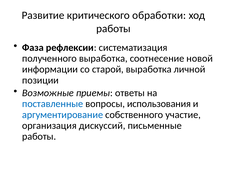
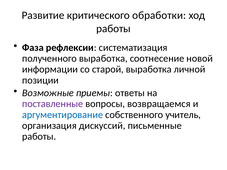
поставленные colour: blue -> purple (53, 104)
использования: использования -> возвращаемся (159, 104)
участие: участие -> учитель (183, 115)
